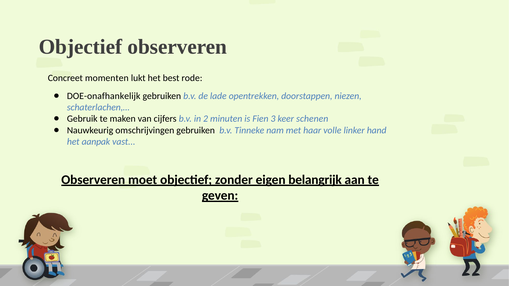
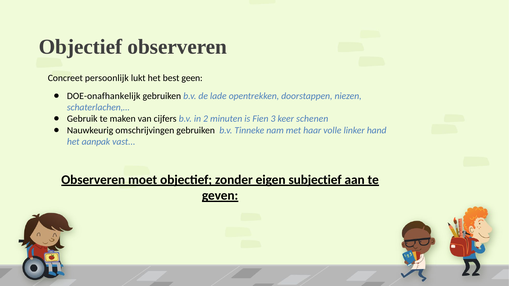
momenten: momenten -> persoonlijk (107, 78)
rode: rode -> geen (192, 78)
belangrijk: belangrijk -> subjectief (315, 180)
